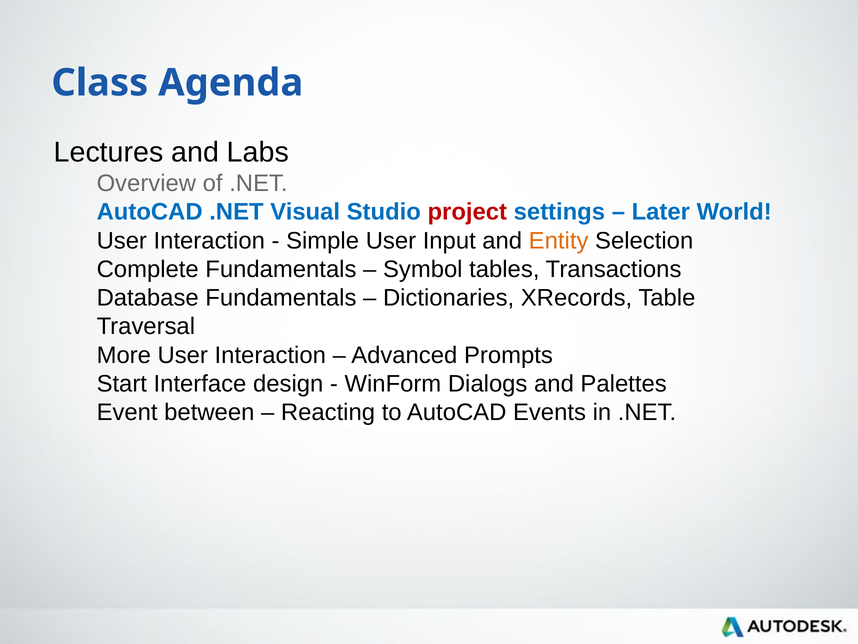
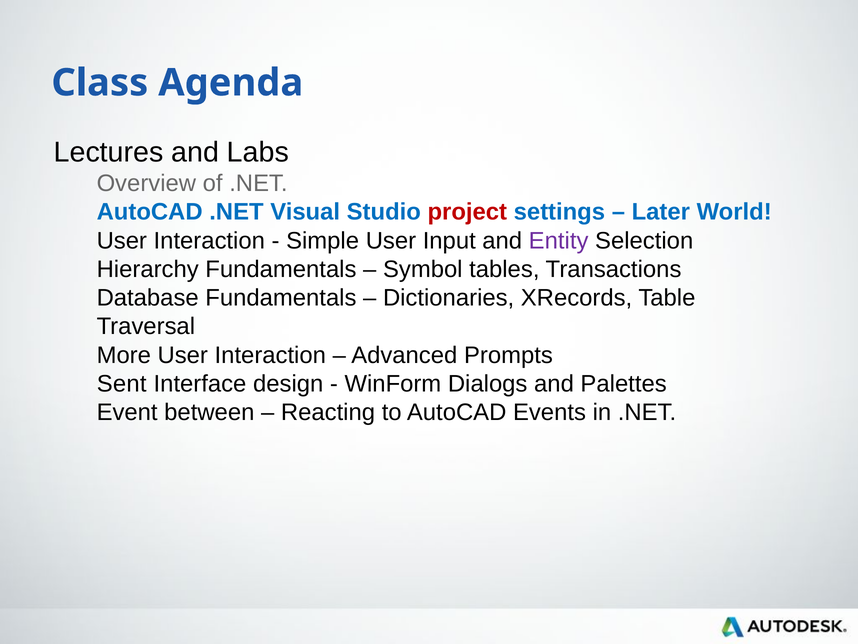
Entity colour: orange -> purple (559, 240)
Complete: Complete -> Hierarchy (148, 269)
Start: Start -> Sent (122, 383)
